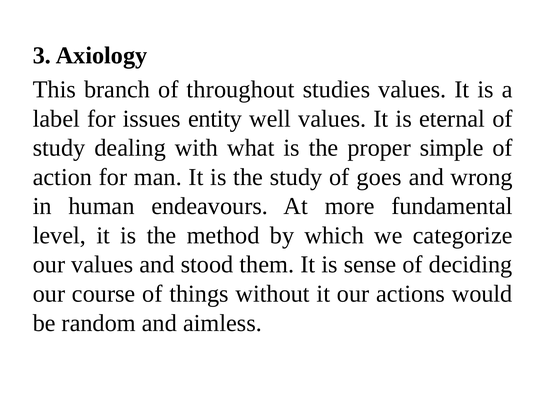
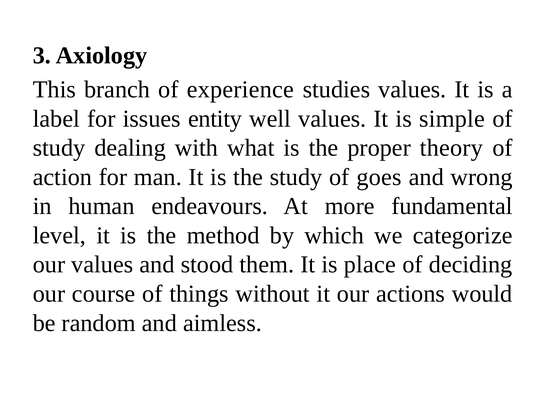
throughout: throughout -> experience (240, 89)
eternal: eternal -> simple (452, 119)
simple: simple -> theory (451, 148)
sense: sense -> place (370, 264)
